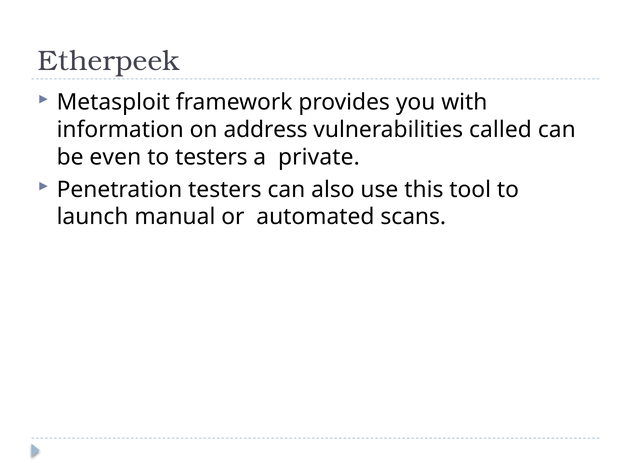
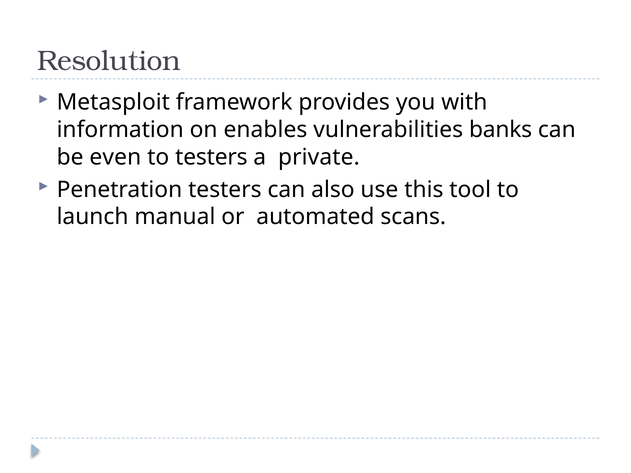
Etherpeek: Etherpeek -> Resolution (109, 61)
address: address -> enables (265, 130)
called: called -> banks (501, 130)
